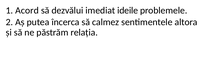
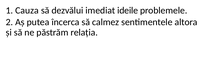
Acord: Acord -> Cauza (27, 11)
